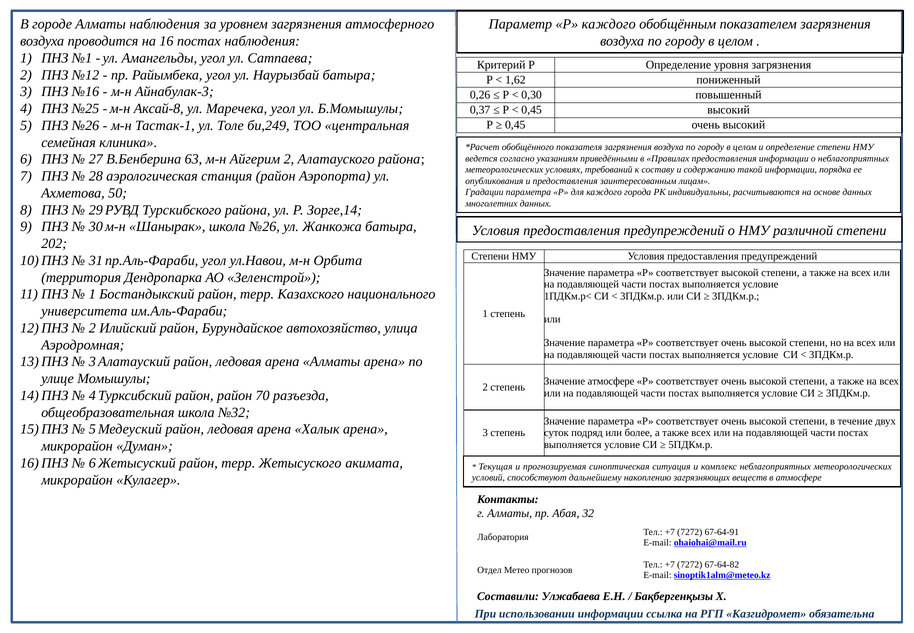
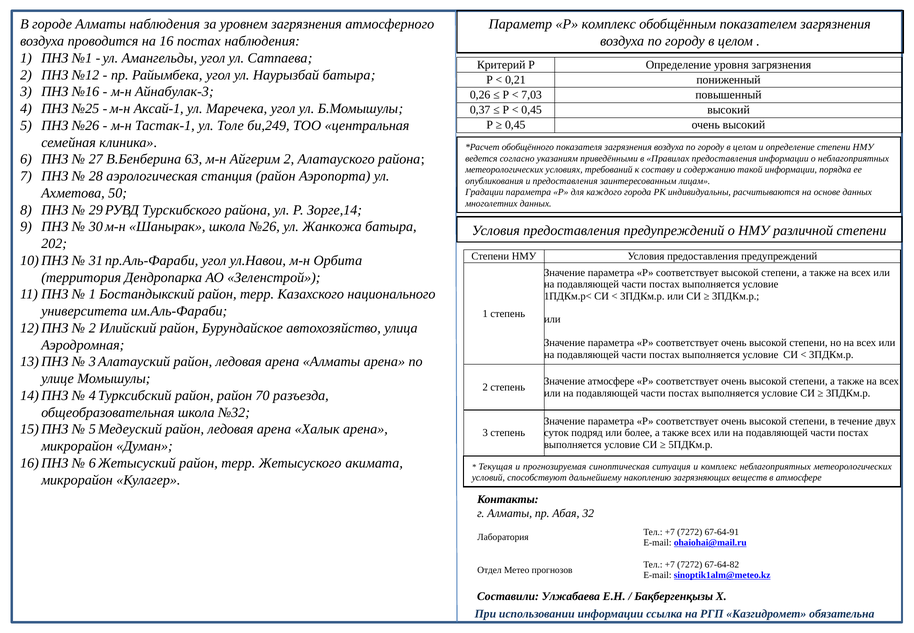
Р каждого: каждого -> комплекс (609, 24)
1,62: 1,62 -> 0,21 (515, 80)
0,30: 0,30 -> 7,03 (532, 95)
Аксай-8: Аксай-8 -> Аксай-1 (159, 109)
